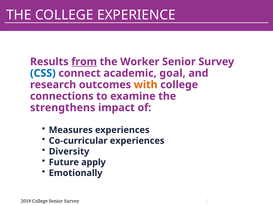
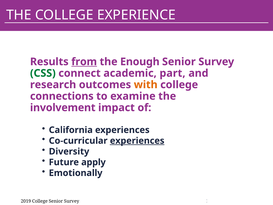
Worker: Worker -> Enough (140, 62)
CSS colour: blue -> green (43, 73)
goal: goal -> part (172, 73)
strengthens: strengthens -> involvement (63, 108)
Measures: Measures -> California (71, 130)
experiences underline: none -> present (137, 141)
